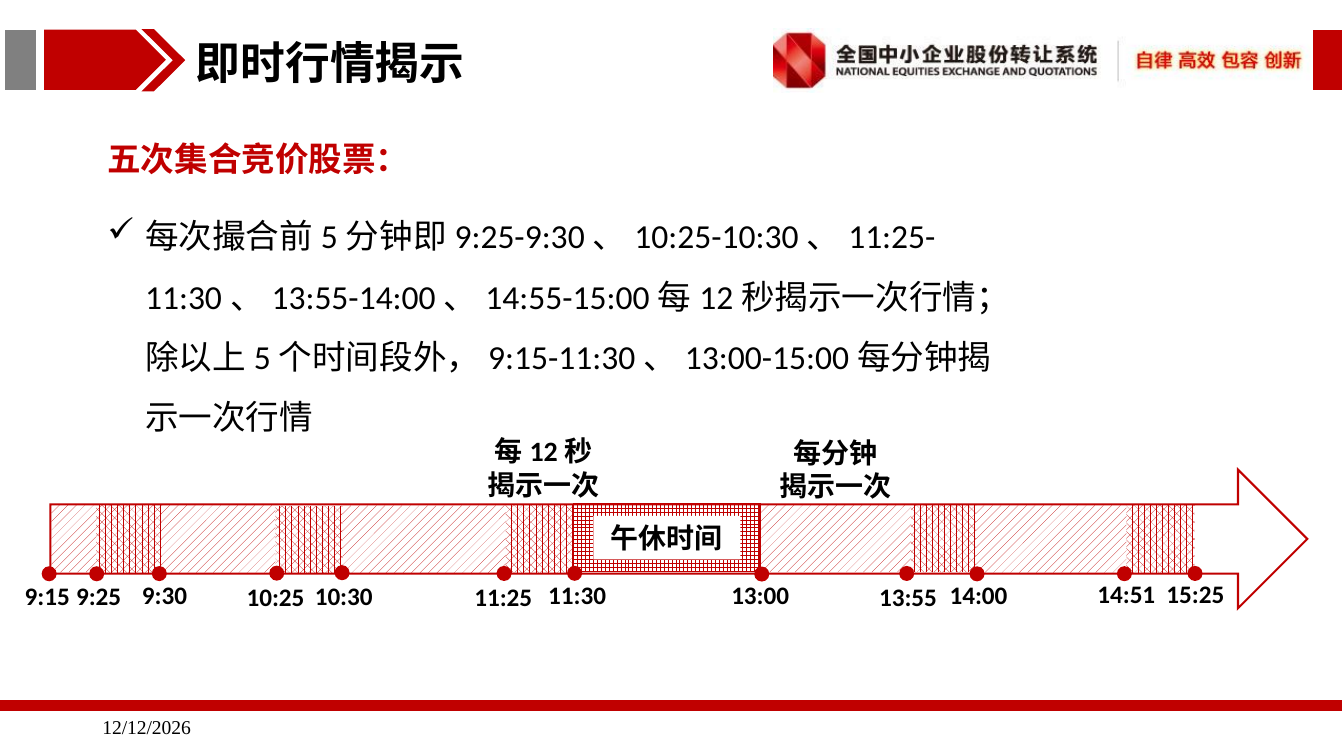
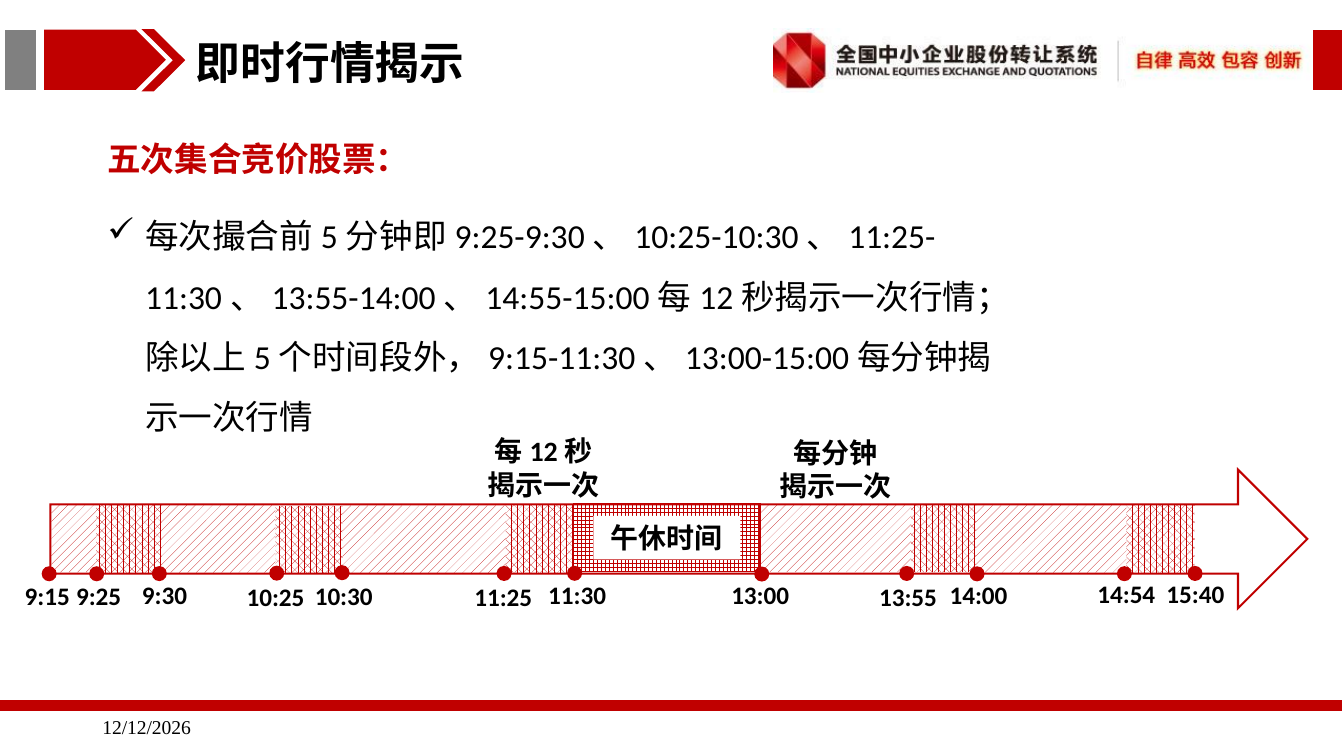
14:51: 14:51 -> 14:54 (1126, 595)
15:25: 15:25 -> 15:40 (1195, 596)
